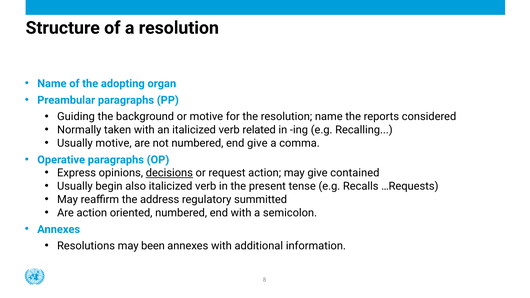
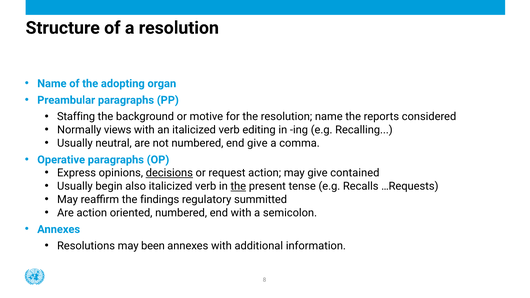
Guiding: Guiding -> Staffing (76, 117)
taken: taken -> views (118, 130)
related: related -> editing (259, 130)
Usually motive: motive -> neutral (114, 143)
the underline: none -> present (238, 186)
address: address -> findings (160, 200)
